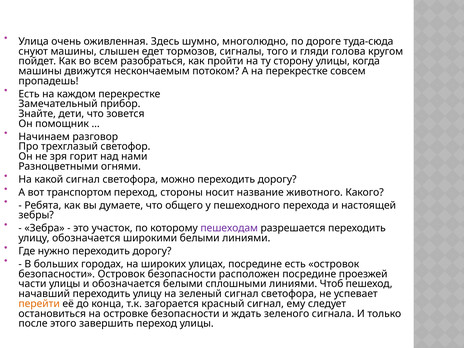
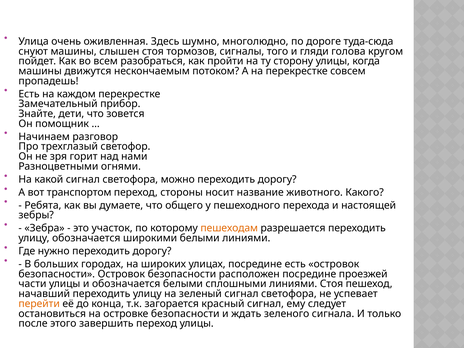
слышен едет: едет -> стоя (153, 51)
пешеходам colour: purple -> orange (229, 228)
линиями Чтоб: Чтоб -> Стоя (332, 284)
